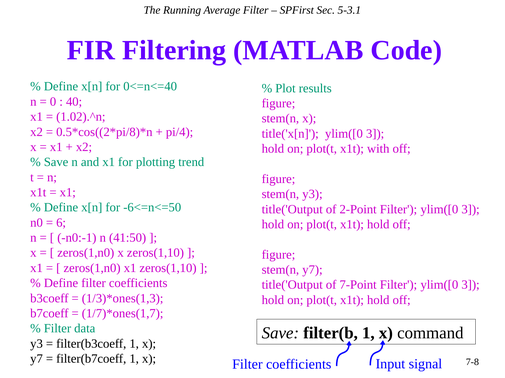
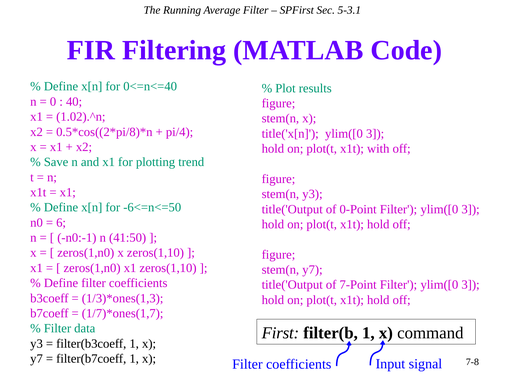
2-Point: 2-Point -> 0-Point (358, 210)
Save: Save -> First (280, 334)
